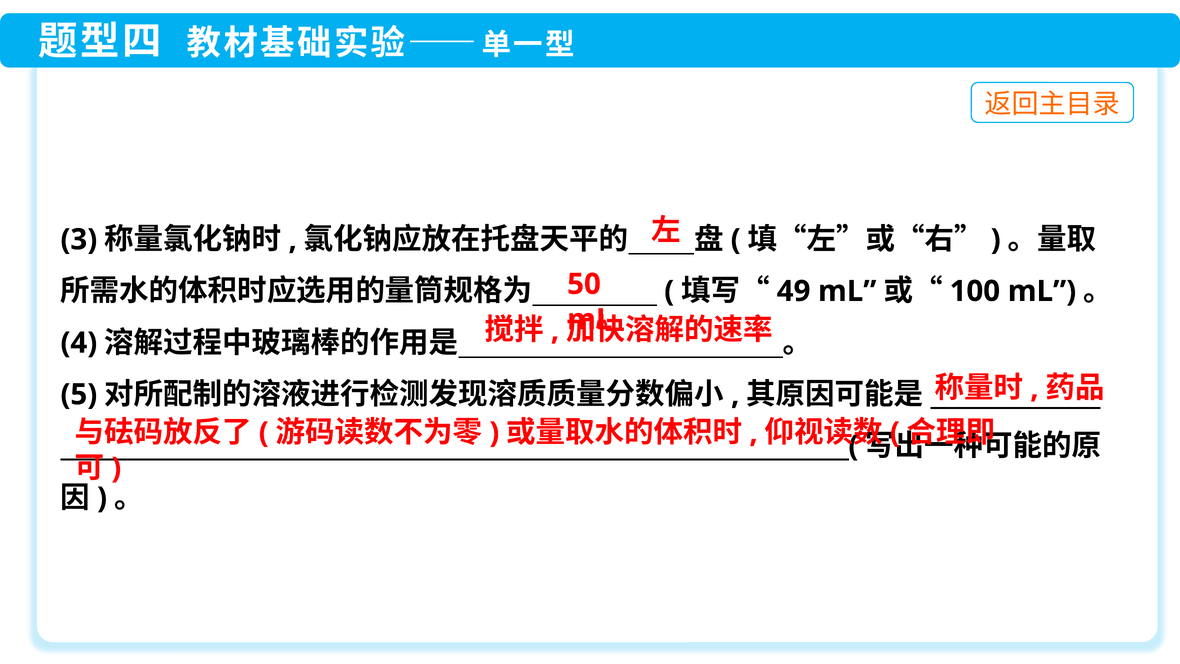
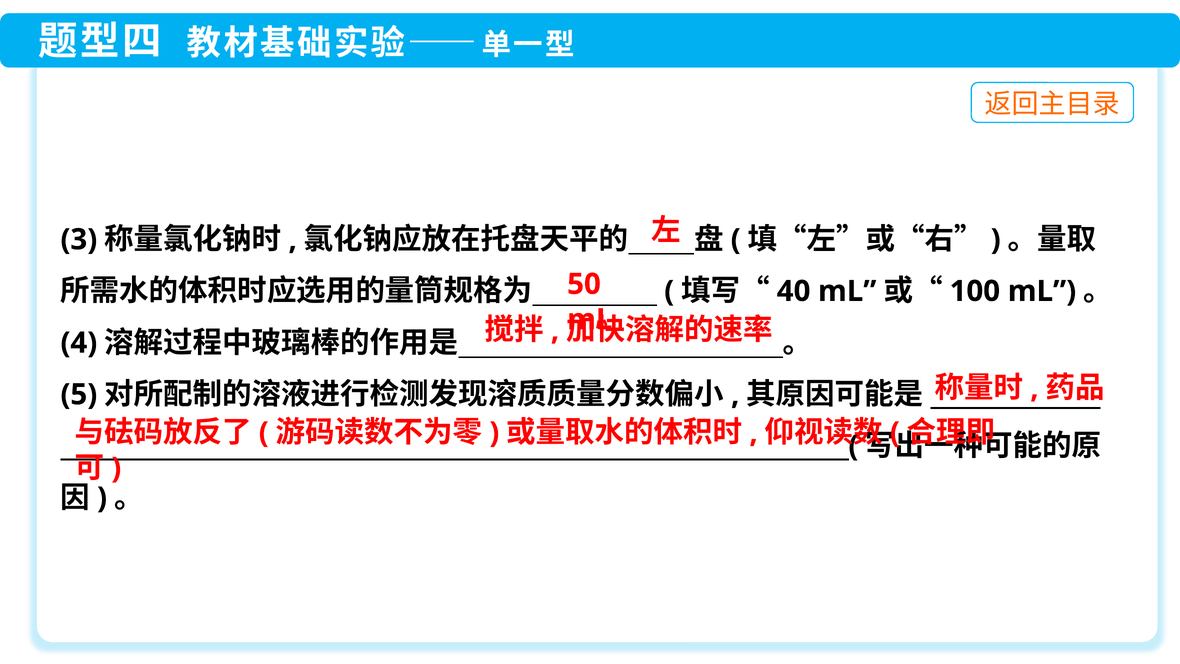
49: 49 -> 40 (794, 291)
